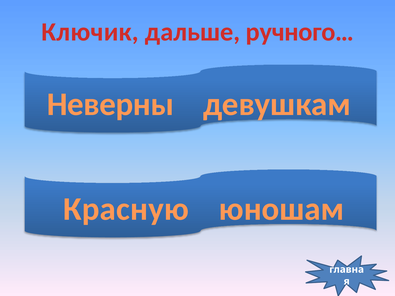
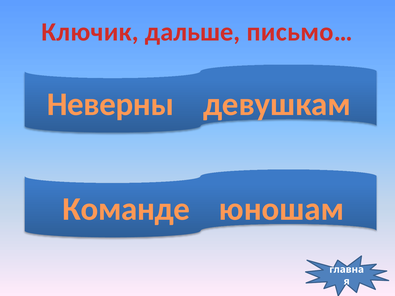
ручного…: ручного… -> письмо… (300, 32)
Красную: Красную -> Команде (126, 209)
